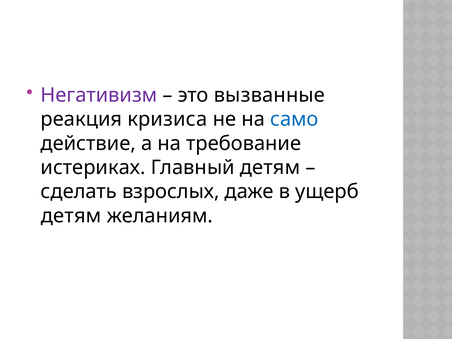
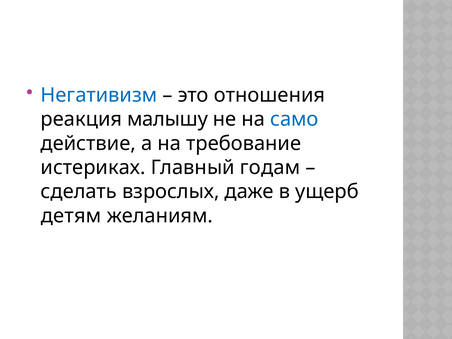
Негативизм colour: purple -> blue (99, 95)
вызванные: вызванные -> отношения (269, 95)
кризиса: кризиса -> малышу (168, 119)
Главный детям: детям -> годам (270, 168)
